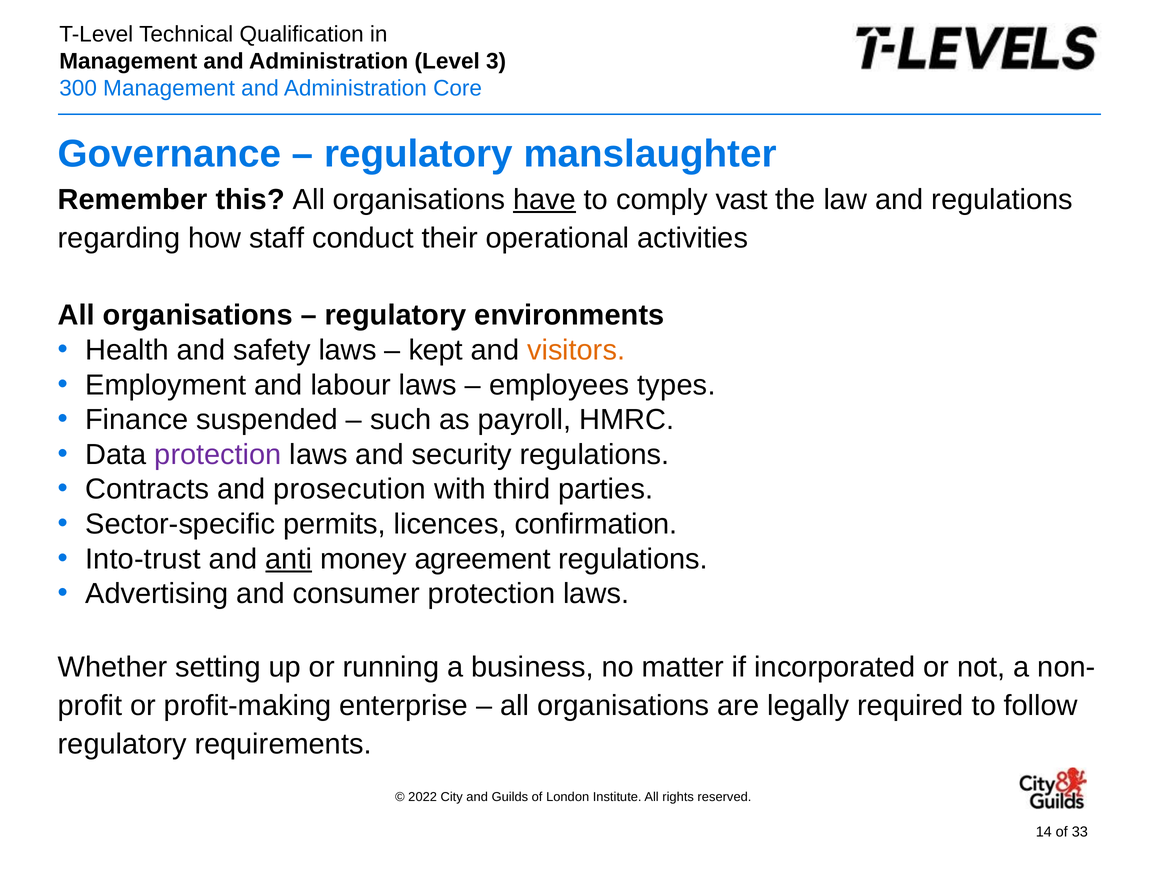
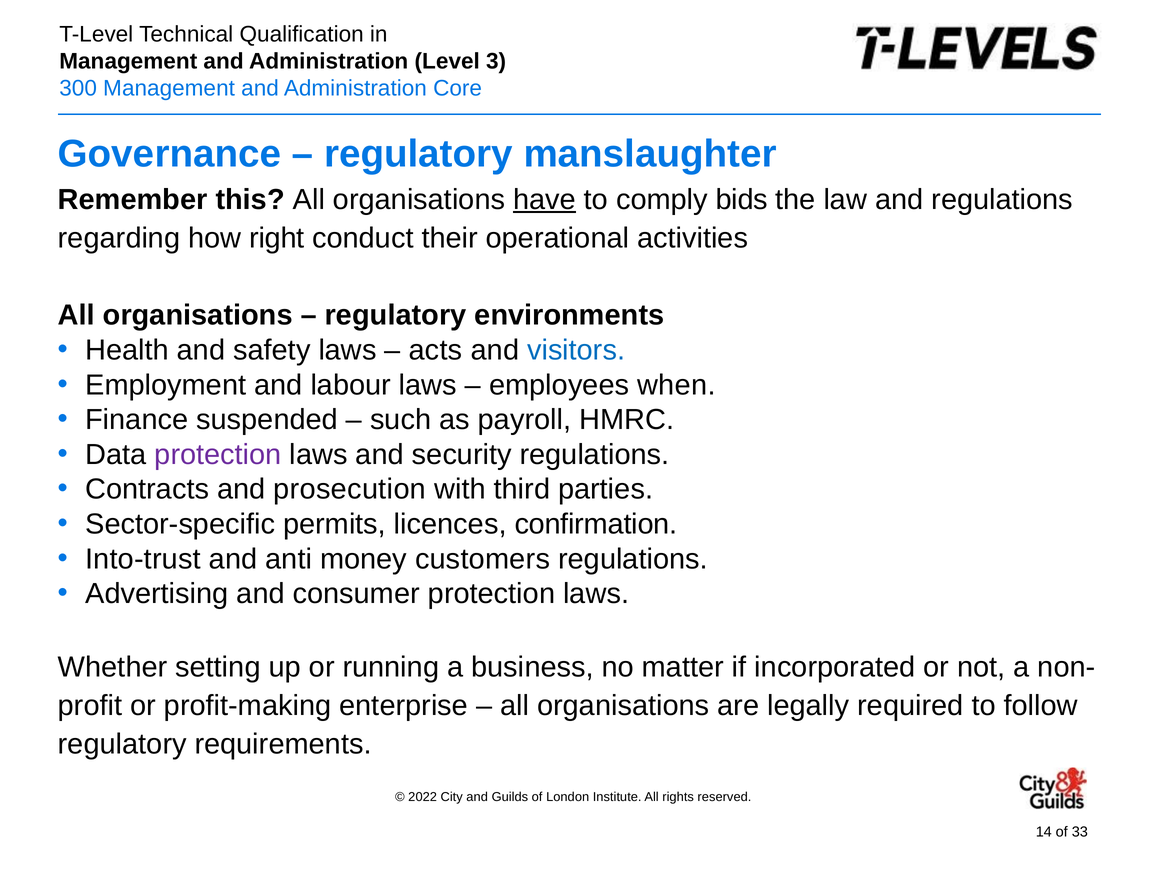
vast: vast -> bids (742, 199)
staff: staff -> right (277, 238)
kept: kept -> acts (435, 350)
visitors colour: orange -> blue (576, 350)
types: types -> when (676, 385)
anti underline: present -> none (289, 559)
agreement: agreement -> customers (483, 559)
